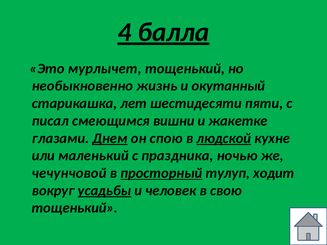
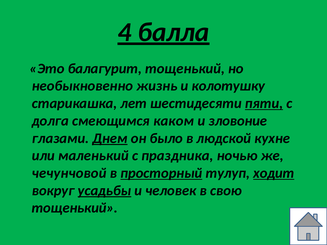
мурлычет: мурлычет -> балагурит (105, 69)
окутанный: окутанный -> колотушку (228, 86)
пяти underline: none -> present (264, 103)
писал: писал -> долга (50, 121)
вишни: вишни -> каком (174, 121)
жакетке: жакетке -> зловоние (238, 121)
спою: спою -> было (166, 138)
людской underline: present -> none (224, 138)
ходит underline: none -> present (274, 173)
